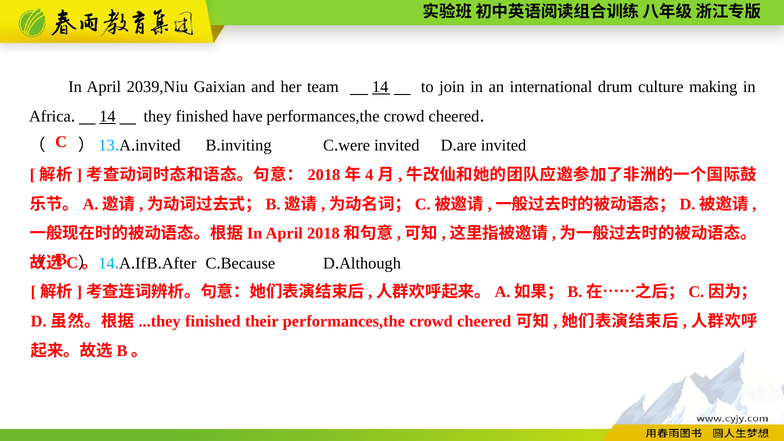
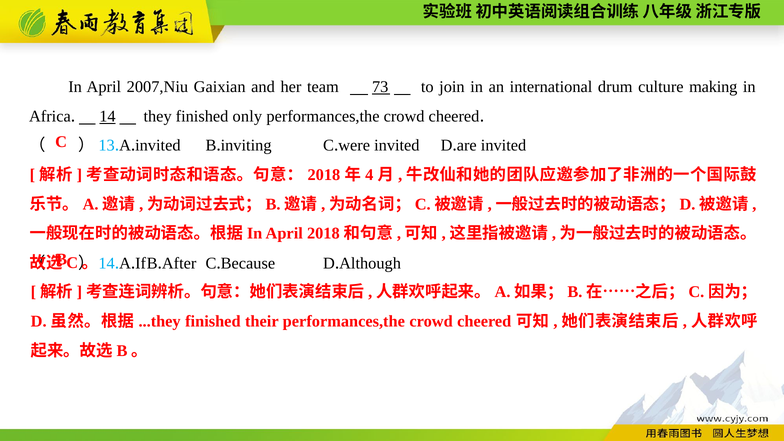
2039,Niu: 2039,Niu -> 2007,Niu (157, 87)
team 14: 14 -> 73 (380, 87)
have: have -> only (247, 116)
